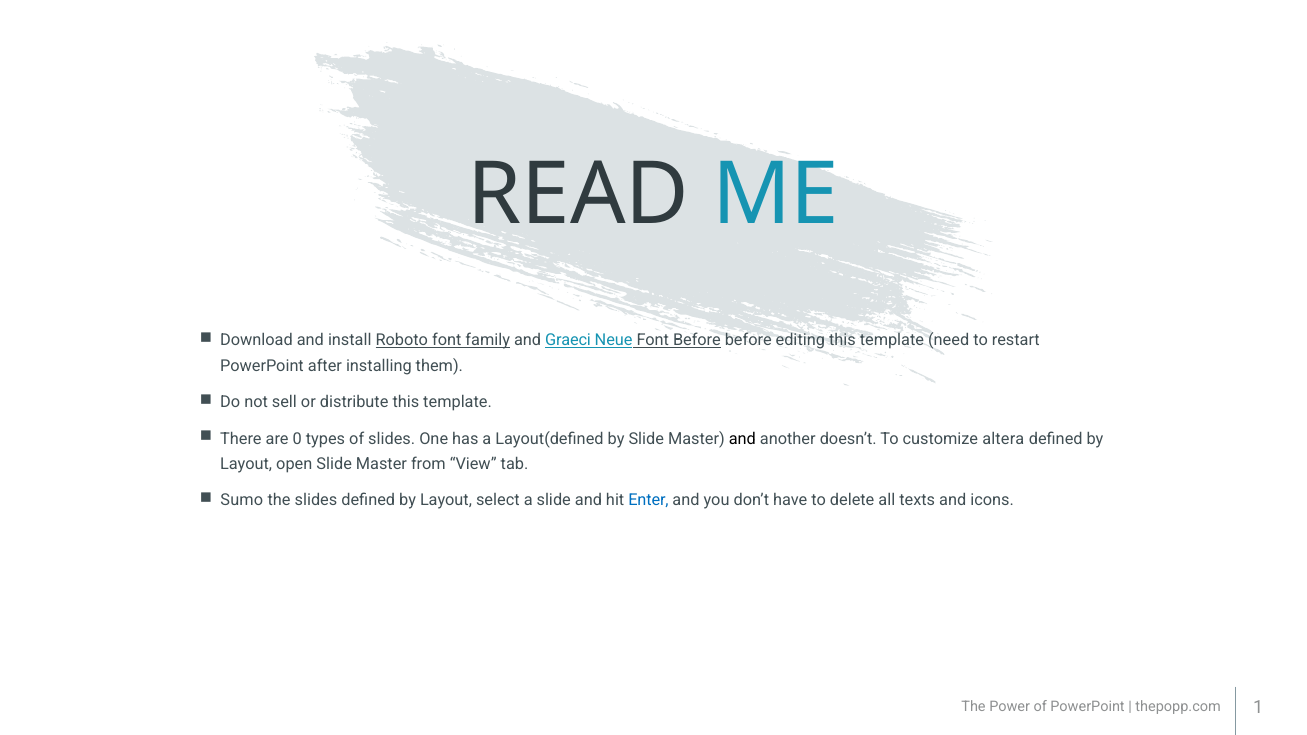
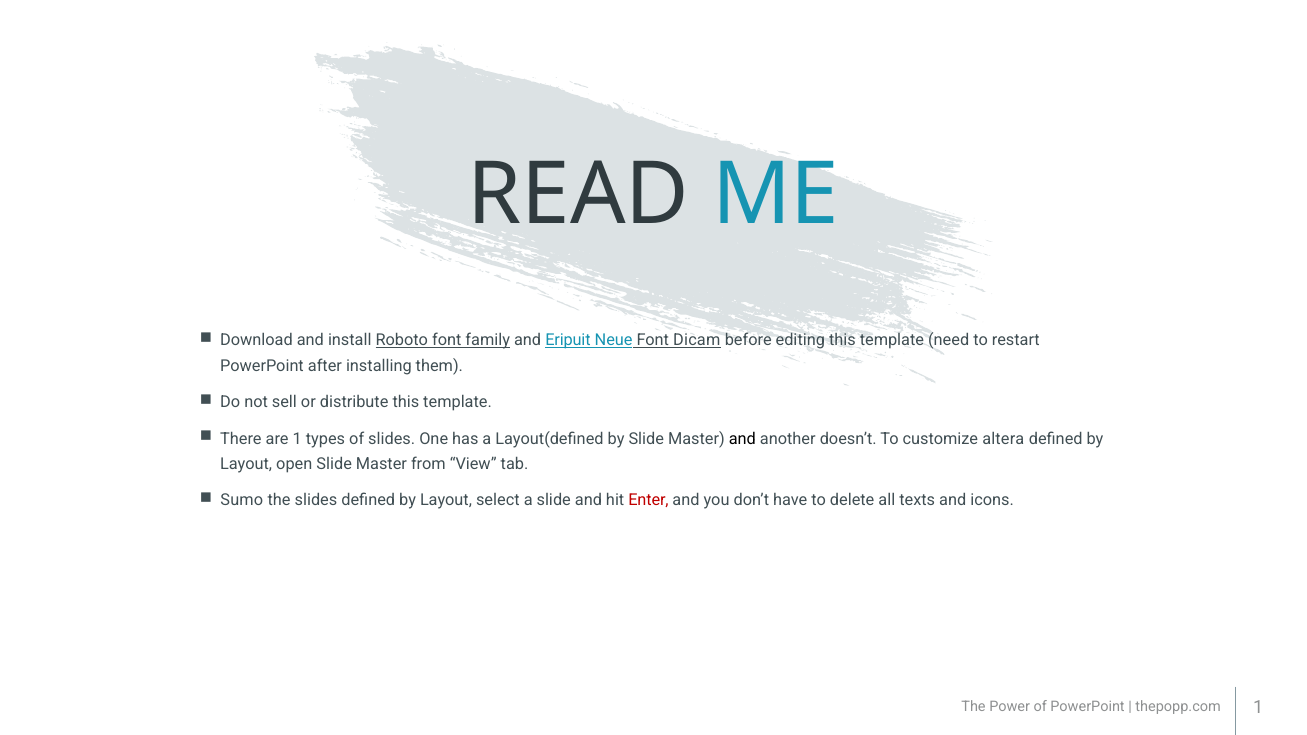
Graeci: Graeci -> Eripuit (568, 341)
Font Before: Before -> Dicam (697, 341)
are 0: 0 -> 1 (297, 439)
Enter colour: blue -> red (648, 501)
